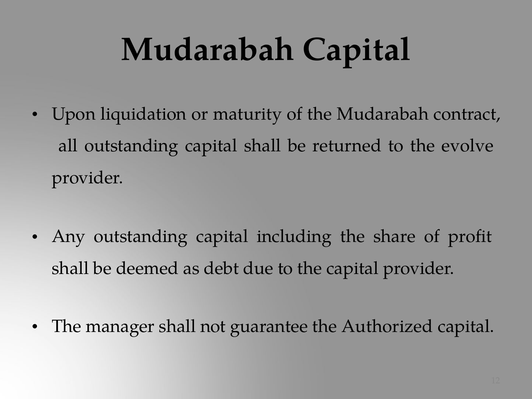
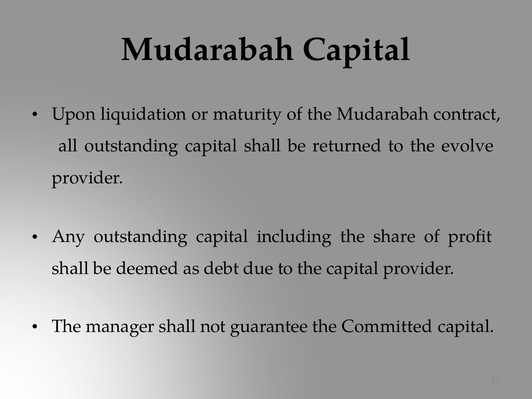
Authorized: Authorized -> Committed (387, 326)
